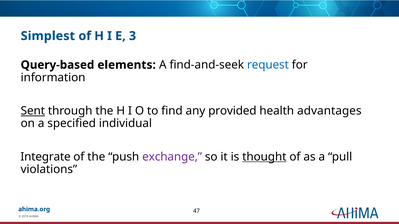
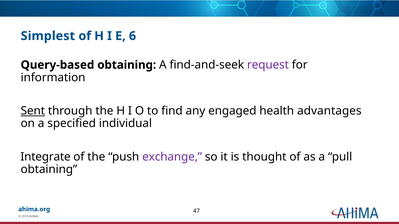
3: 3 -> 6 (132, 36)
Query-based elements: elements -> obtaining (127, 65)
request colour: blue -> purple (268, 65)
provided: provided -> engaged (232, 111)
thought underline: present -> none (264, 157)
violations: violations -> obtaining (49, 170)
